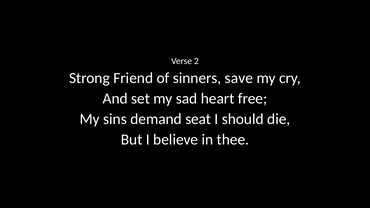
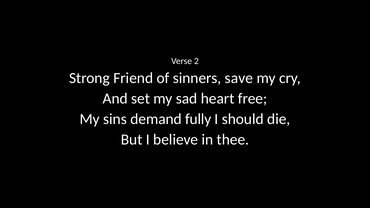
seat: seat -> fully (198, 119)
